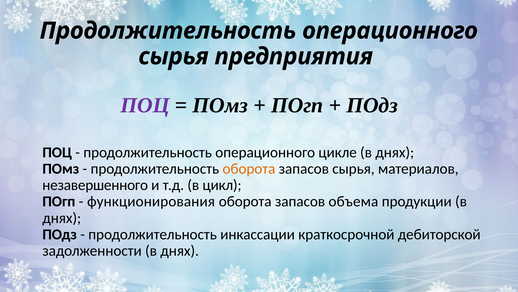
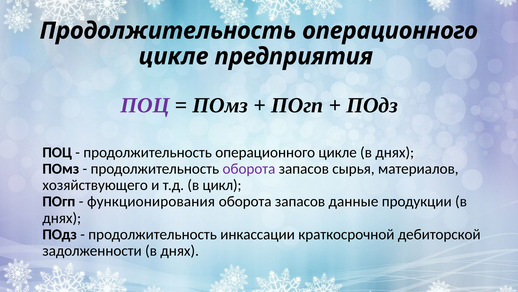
сырья: сырья -> цикле (173, 56)
оборота colour: orange -> purple (249, 169)
незавершенного: незавершенного -> хозяйствующего (95, 185)
объема: объема -> данные (353, 201)
